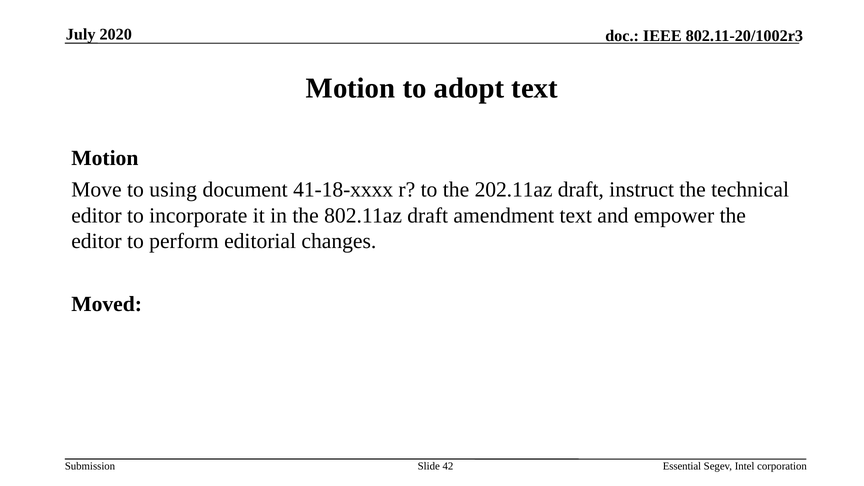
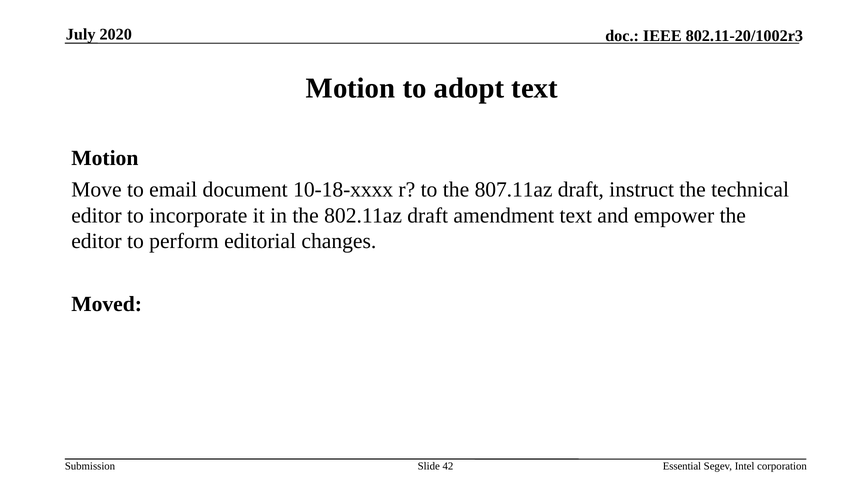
using: using -> email (173, 189)
41-18-xxxx: 41-18-xxxx -> 10-18-xxxx (343, 189)
202.11az: 202.11az -> 807.11az (514, 189)
